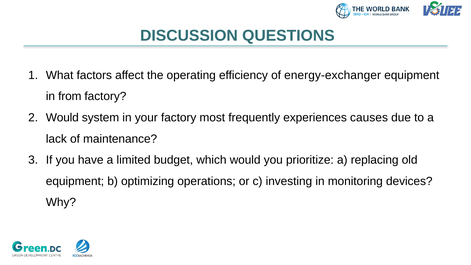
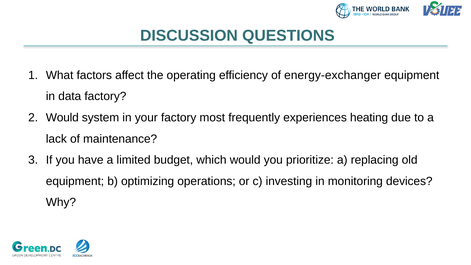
from: from -> data (70, 96)
causes: causes -> heating (369, 118)
